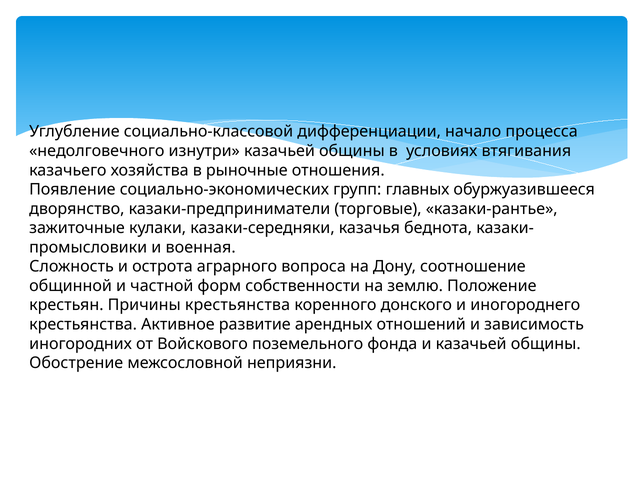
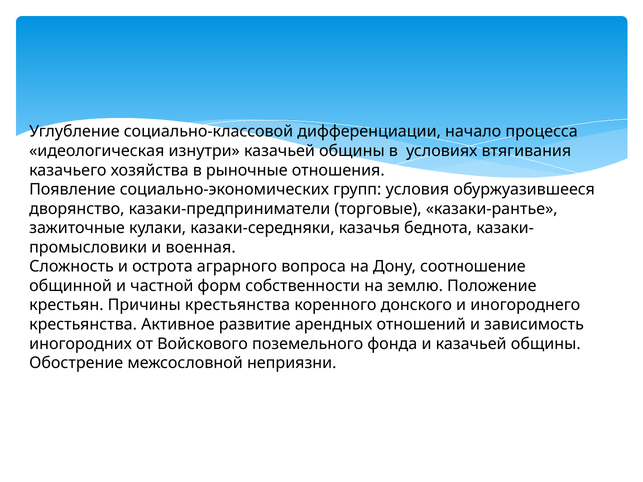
недолговечного: недолговечного -> идеологическая (97, 151)
главных: главных -> условия (417, 190)
